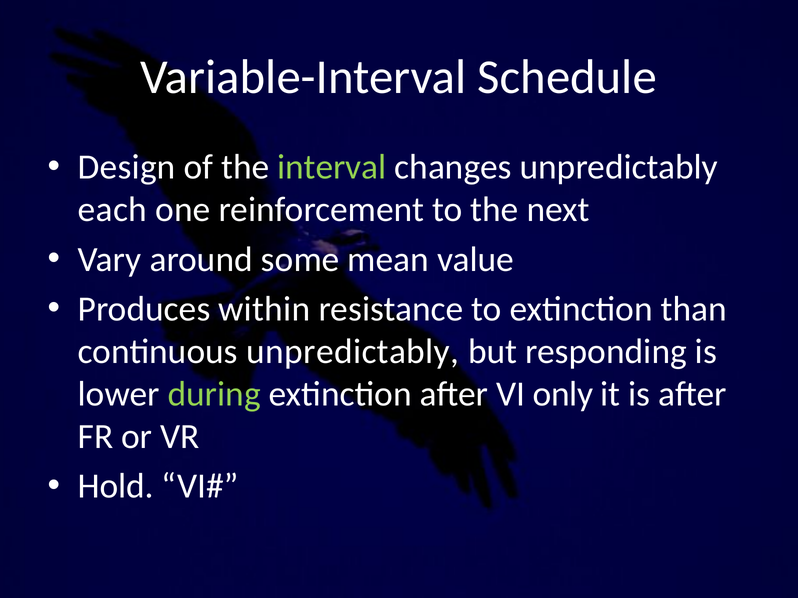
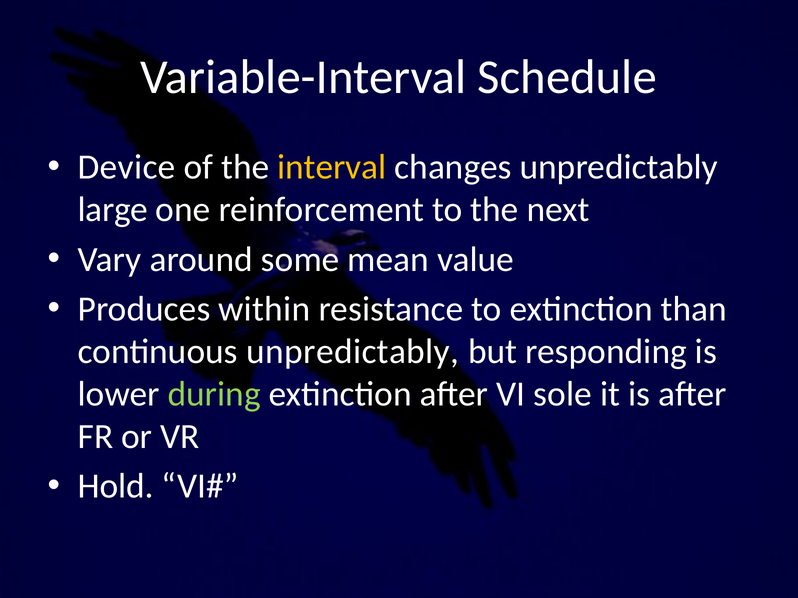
Design: Design -> Device (127, 167)
interval colour: light green -> yellow (332, 167)
each: each -> large (113, 210)
only: only -> sole (563, 394)
